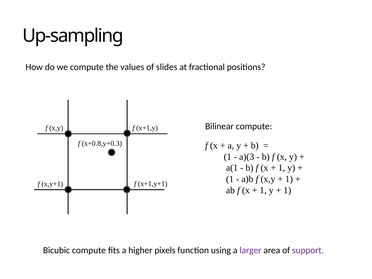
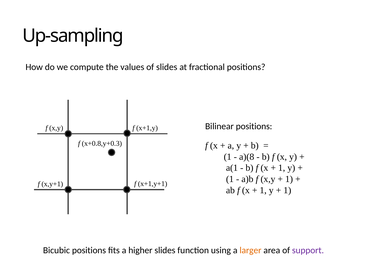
Bilinear compute: compute -> positions (254, 126)
a)(3: a)(3 -> a)(8 (247, 157)
Bicubic compute: compute -> positions (89, 250)
higher pixels: pixels -> slides (165, 250)
larger colour: purple -> orange (250, 250)
